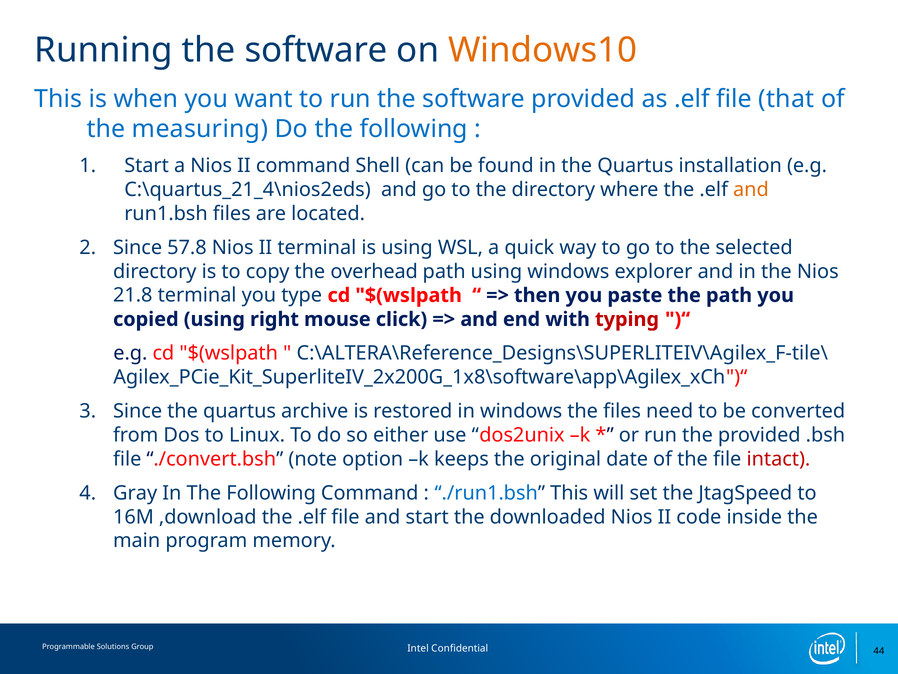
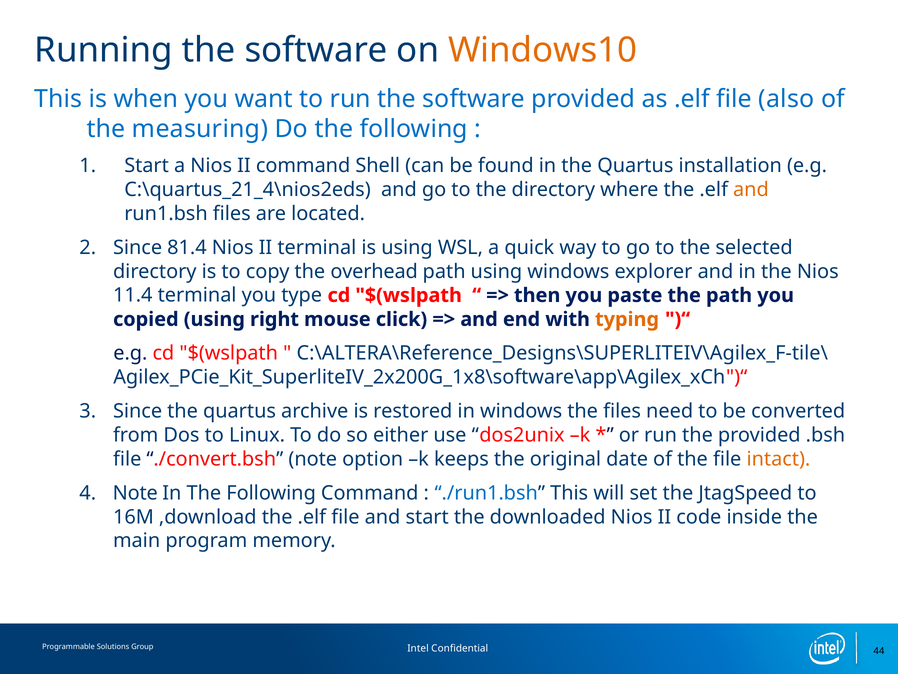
that: that -> also (786, 99)
57.8: 57.8 -> 81.4 (187, 247)
21.8: 21.8 -> 11.4 (133, 295)
typing colour: red -> orange (627, 319)
intact colour: red -> orange (778, 459)
Gray: Gray -> Note (135, 493)
